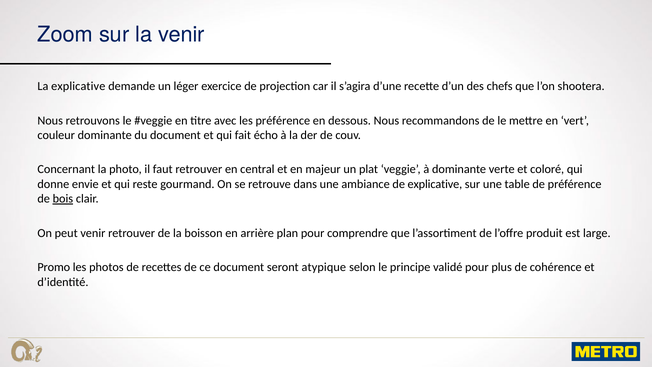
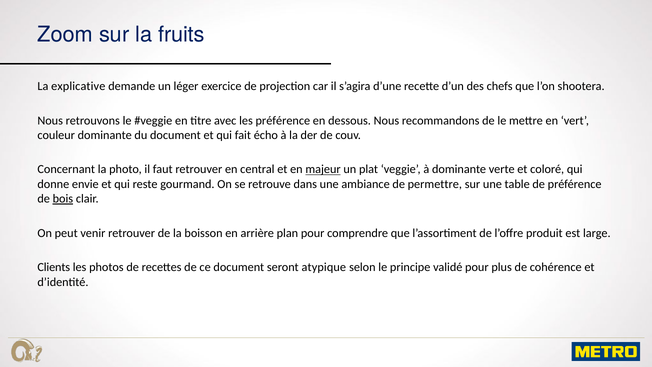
la venir: venir -> fruits (181, 34)
majeur underline: none -> present (323, 169)
de explicative: explicative -> permettre (435, 184)
Promo: Promo -> Clients (54, 267)
